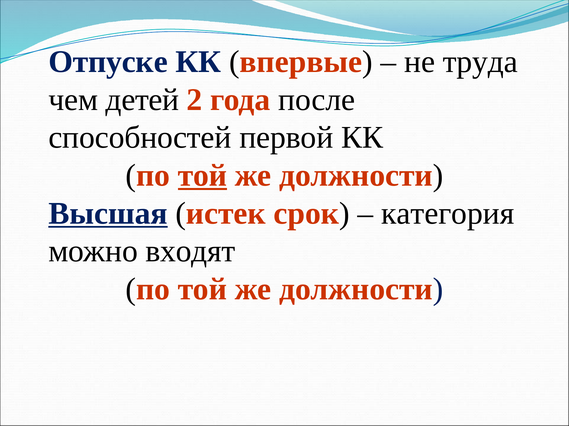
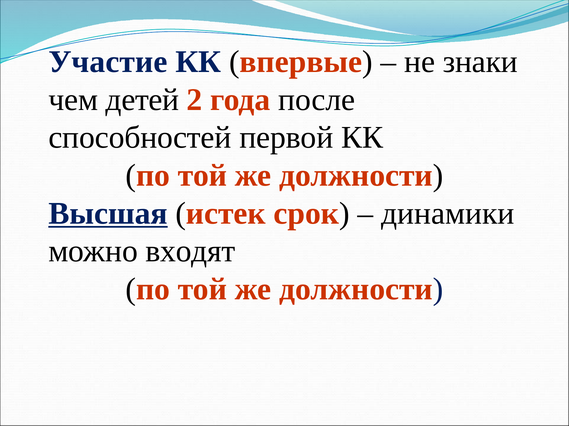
Отпуске: Отпуске -> Участие (108, 62)
труда: труда -> знаки (480, 62)
той underline: present -> none (202, 176)
категория: категория -> динамики (448, 214)
